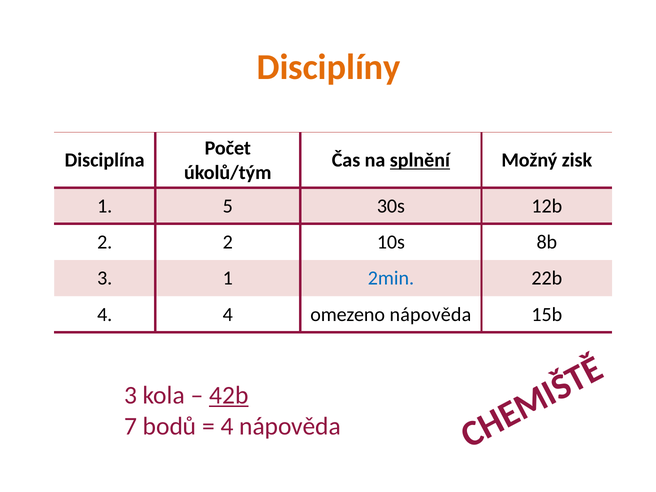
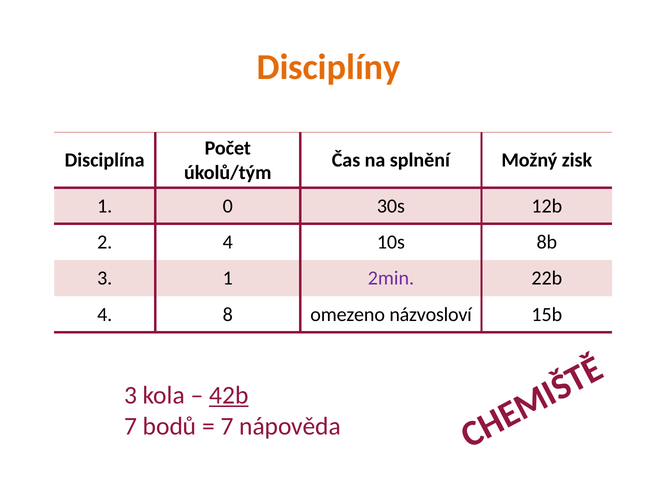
splnění underline: present -> none (420, 160)
5: 5 -> 0 (228, 206)
2 2: 2 -> 4 (228, 242)
2min colour: blue -> purple (391, 278)
4 4: 4 -> 8 (228, 314)
omezeno nápověda: nápověda -> názvosloví (431, 314)
4: 4 -> 7 (227, 426)
